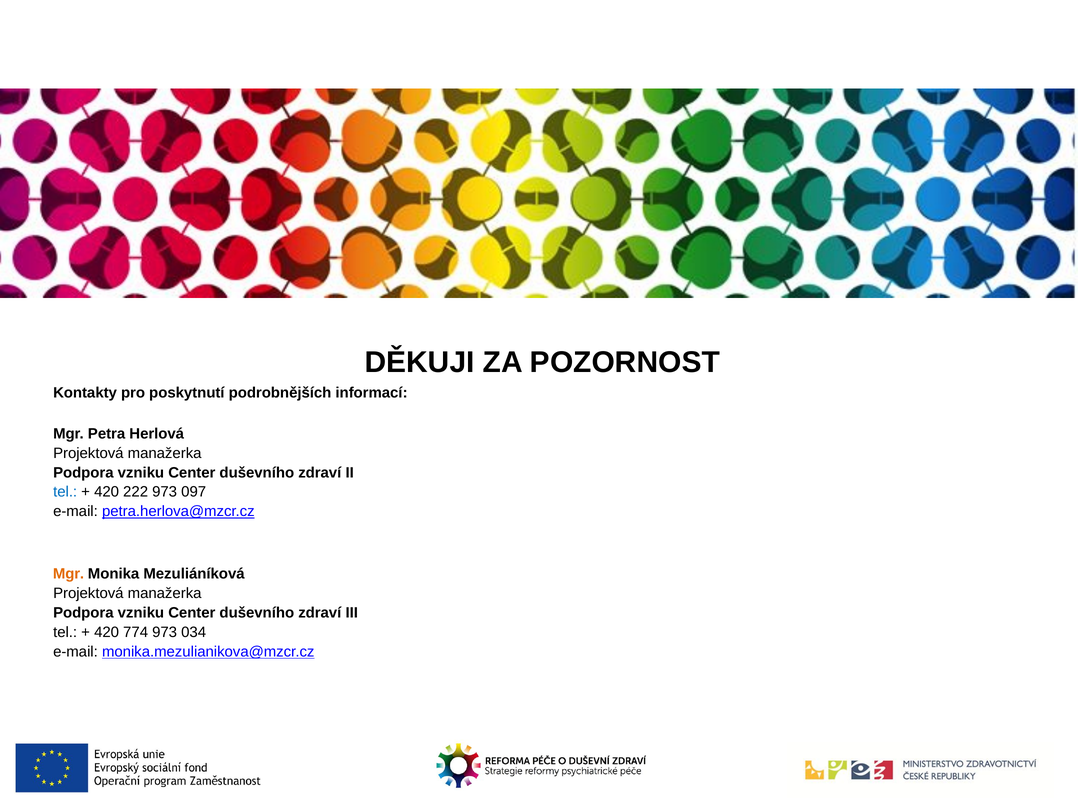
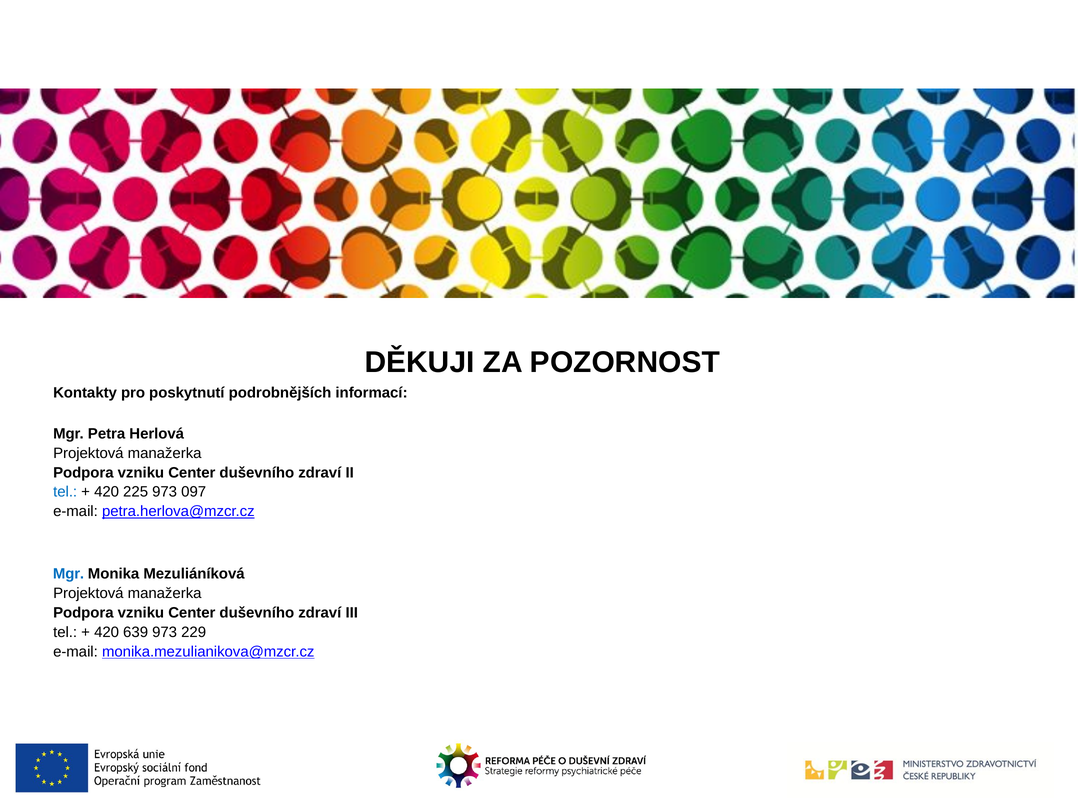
222: 222 -> 225 (136, 492)
Mgr colour: orange -> blue (69, 574)
774: 774 -> 639 (136, 632)
034: 034 -> 229 (194, 632)
